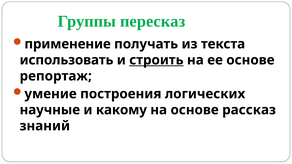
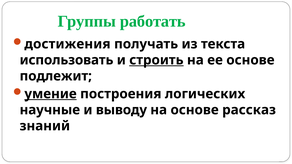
пересказ: пересказ -> работать (153, 21)
применение: применение -> достижения (67, 44)
репортаж: репортаж -> подлежит (56, 76)
умение underline: none -> present (51, 94)
какому: какому -> выводу (121, 110)
